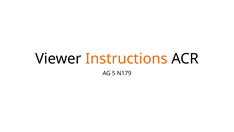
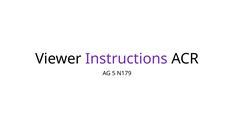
Instructions colour: orange -> purple (126, 58)
